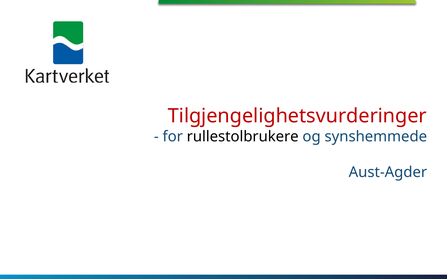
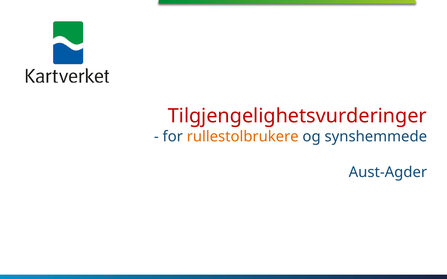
rullestolbrukere colour: black -> orange (243, 137)
